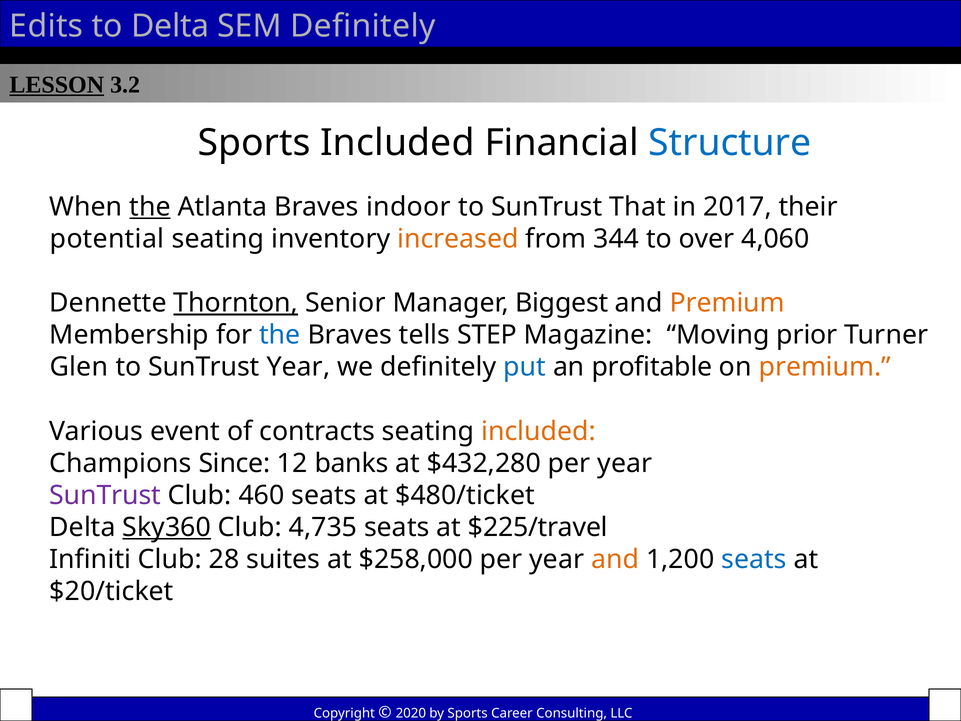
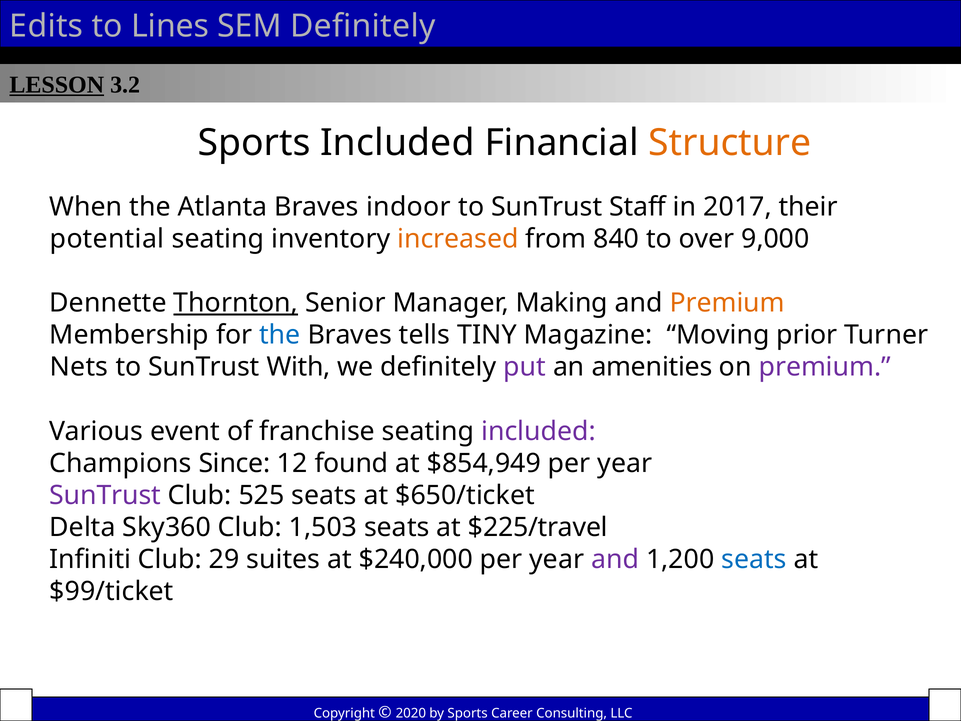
to Delta: Delta -> Lines (170, 26)
Structure colour: blue -> orange (730, 143)
the underline: present -> none (150, 207)
That: That -> Staff (638, 207)
344: 344 -> 840 (616, 239)
4,060: 4,060 -> 9,000 (775, 239)
Biggest: Biggest -> Making (562, 303)
STEP: STEP -> TINY (487, 335)
Glen: Glen -> Nets (79, 367)
SunTrust Year: Year -> With (299, 367)
put colour: blue -> purple (525, 367)
profitable: profitable -> amenities (652, 367)
premium colour: orange -> purple (825, 367)
contracts: contracts -> franchise (317, 431)
included colour: orange -> purple (539, 431)
banks: banks -> found (351, 463)
$432,280: $432,280 -> $854,949 (484, 463)
460: 460 -> 525 (261, 495)
$480/ticket: $480/ticket -> $650/ticket (465, 495)
Sky360 underline: present -> none (167, 527)
4,735: 4,735 -> 1,503 (323, 527)
28: 28 -> 29 (224, 559)
$258,000: $258,000 -> $240,000 (416, 559)
and colour: orange -> purple (615, 559)
$20/ticket: $20/ticket -> $99/ticket (112, 591)
